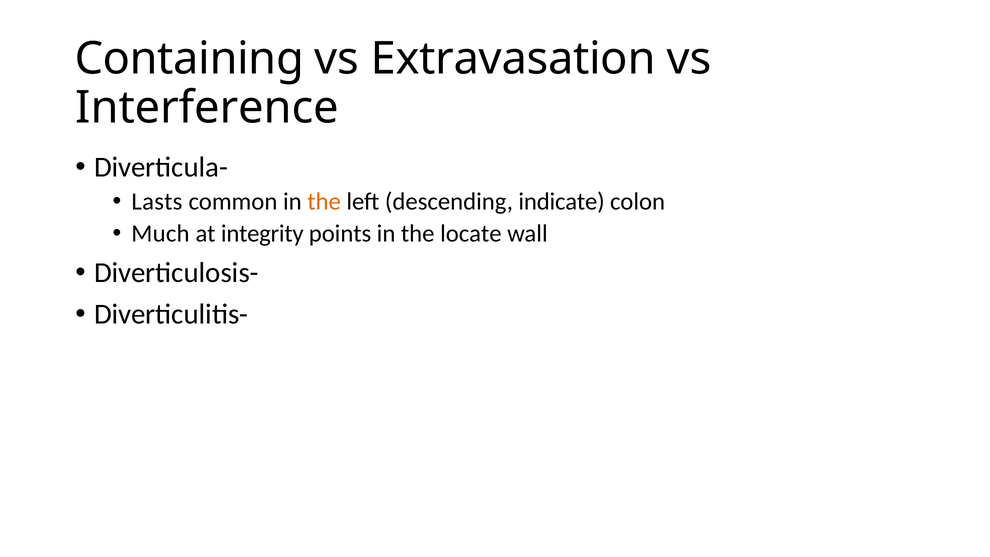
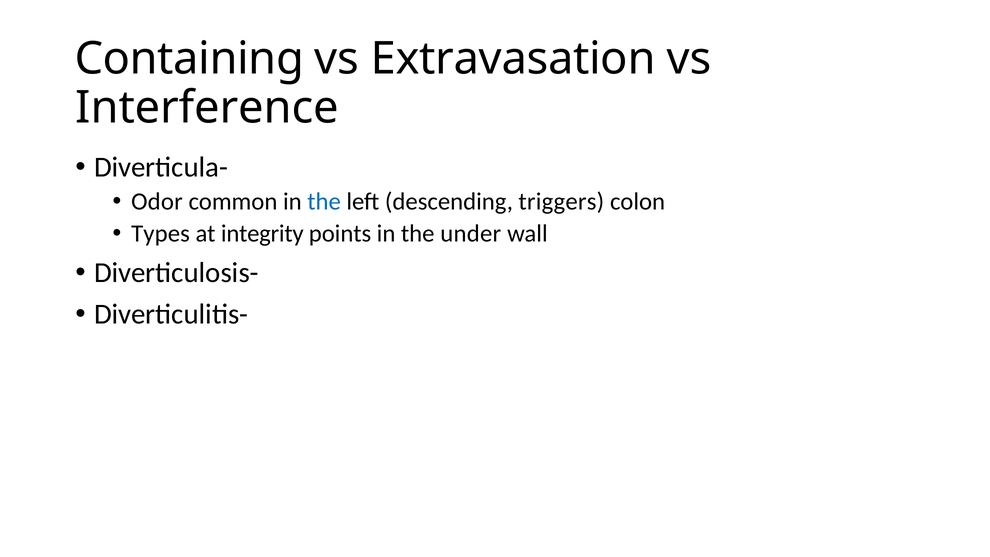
Lasts: Lasts -> Odor (157, 202)
the colour: orange -> blue (324, 202)
indicate: indicate -> triggers (561, 202)
Much: Much -> Types (161, 233)
locate: locate -> under (471, 233)
